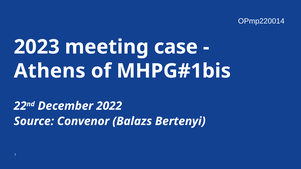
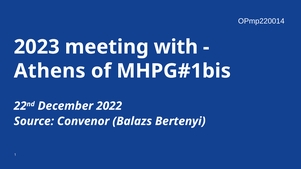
case: case -> with (176, 47)
